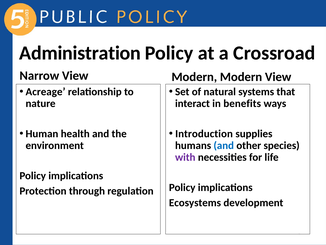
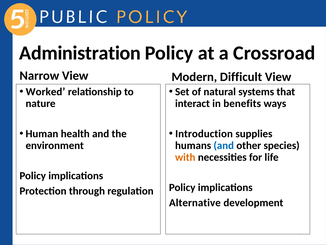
Modern Modern: Modern -> Difficult (241, 77)
Acreage: Acreage -> Worked (45, 91)
with colour: purple -> orange (185, 157)
Ecosystems: Ecosystems -> Alternative (195, 202)
